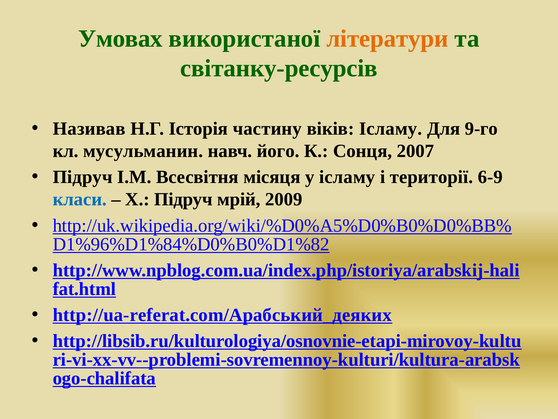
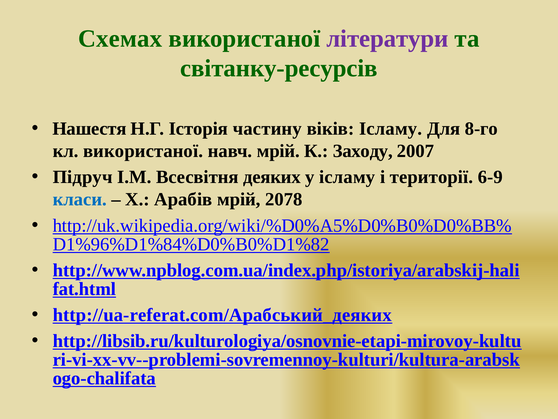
Умовах: Умовах -> Схемах (120, 38)
літератури colour: orange -> purple (387, 38)
Називав: Називав -> Нашестя (89, 129)
9-го: 9-го -> 8-го (481, 129)
кл мусульманин: мусульманин -> використаної (143, 151)
навч його: його -> мрій (278, 151)
Сонця: Сонця -> Заходу (363, 151)
місяця: місяця -> деяких (272, 177)
Х Підруч: Підруч -> Арабів (183, 199)
2009: 2009 -> 2078 (284, 199)
